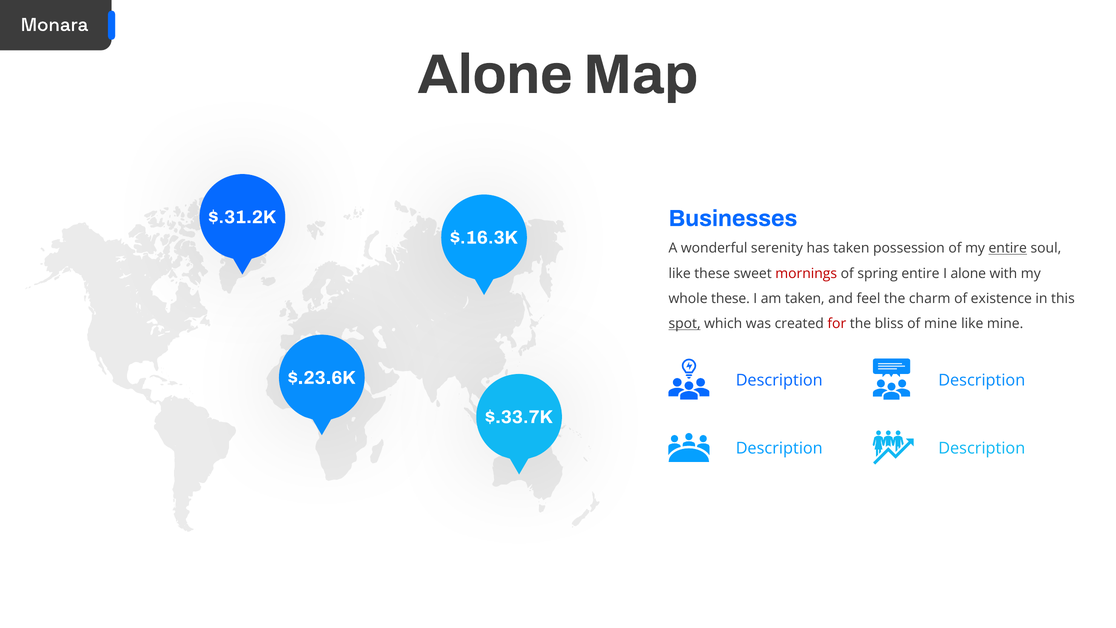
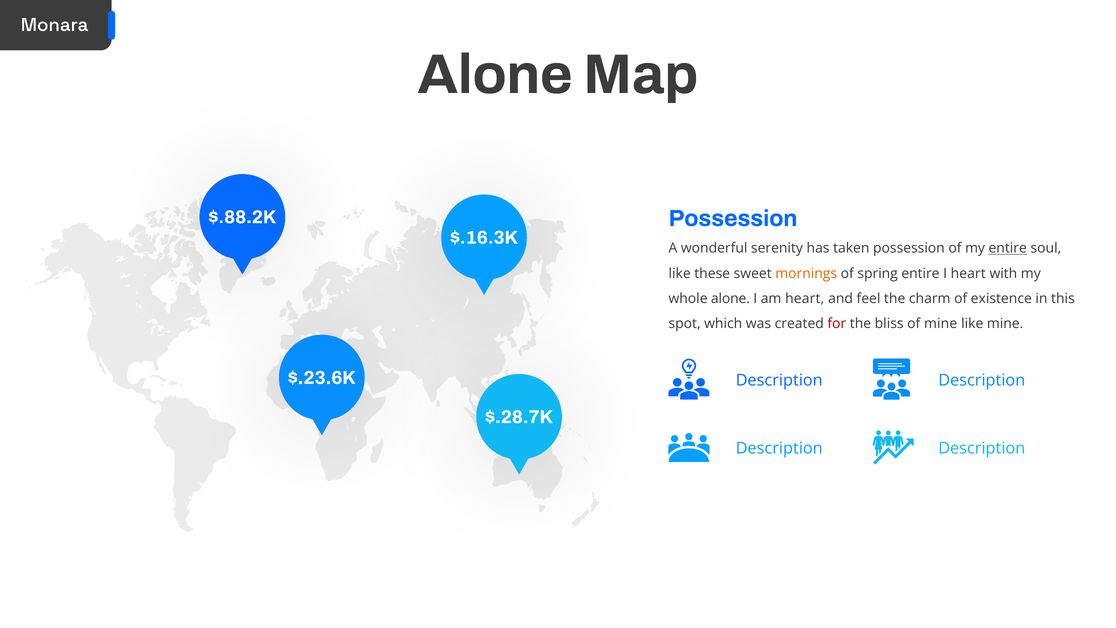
$.31.2K: $.31.2K -> $.88.2K (242, 217)
Businesses: Businesses -> Possession (733, 218)
mornings colour: red -> orange (806, 273)
I alone: alone -> heart (968, 273)
whole these: these -> alone (730, 298)
am taken: taken -> heart (805, 298)
spot underline: present -> none (685, 324)
$.33.7K: $.33.7K -> $.28.7K (519, 417)
